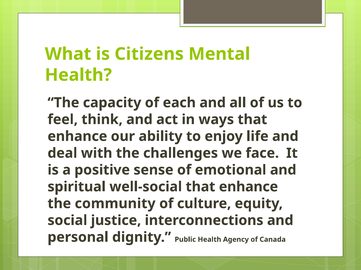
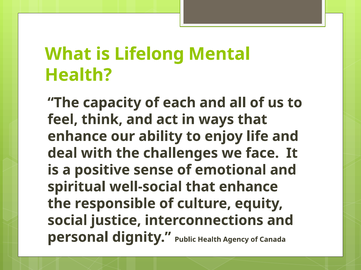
Citizens: Citizens -> Lifelong (149, 54)
community: community -> responsible (115, 204)
